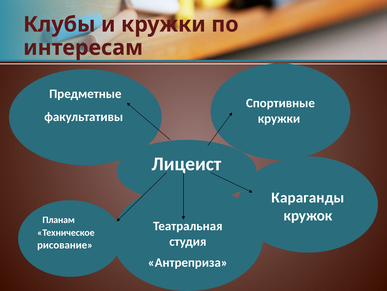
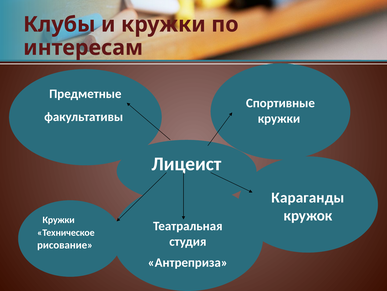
Планам: Планам -> Кружки (59, 219)
